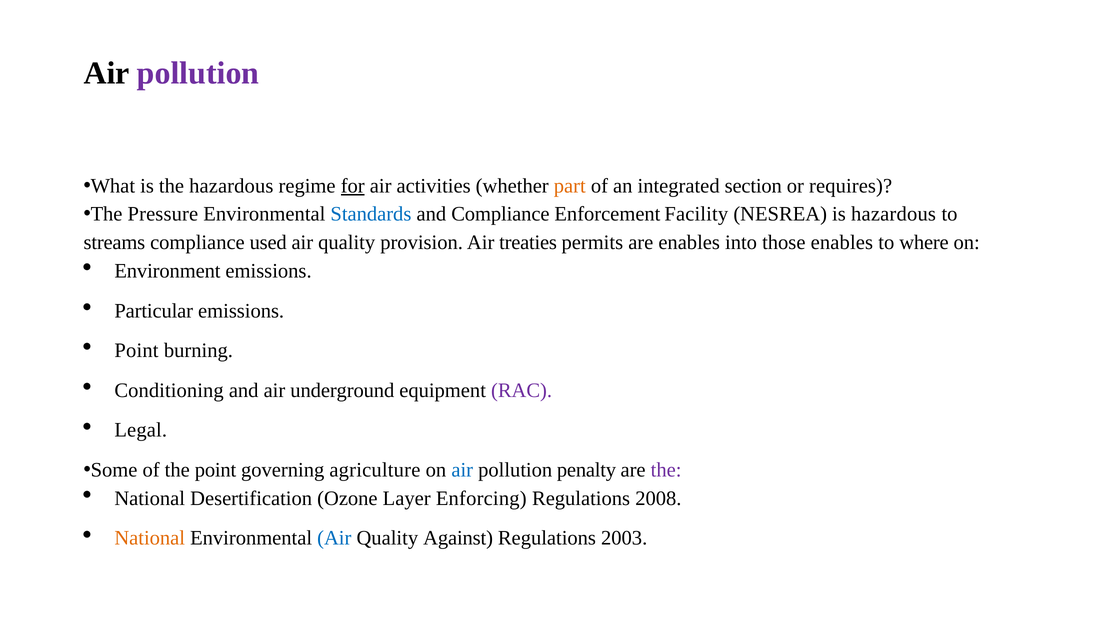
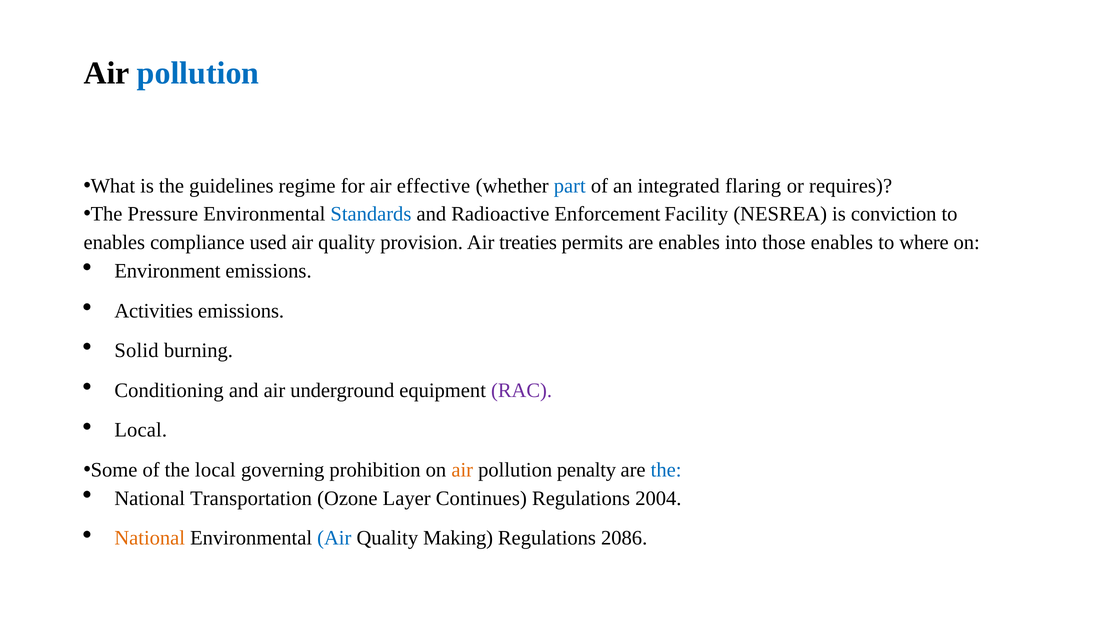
pollution colour: purple -> blue (198, 73)
the hazardous: hazardous -> guidelines (231, 186)
for underline: present -> none (353, 186)
activities: activities -> effective (434, 186)
part colour: orange -> blue (570, 186)
section: section -> flaring (753, 186)
and Compliance: Compliance -> Radioactive (500, 214)
is hazardous: hazardous -> conviction (894, 214)
streams: streams -> enables (114, 242)
Particular: Particular -> Activities (154, 310)
Point: Point -> Solid (136, 350)
Legal: Legal -> Local (141, 430)
the point: point -> local (215, 470)
agriculture: agriculture -> prohibition (375, 470)
air colour: blue -> orange (462, 470)
the colour: purple -> blue (666, 470)
Desertification: Desertification -> Transportation (251, 498)
Enforcing: Enforcing -> Continues (481, 498)
2008: 2008 -> 2004 (658, 498)
Against: Against -> Making (458, 538)
2003: 2003 -> 2086 (624, 538)
